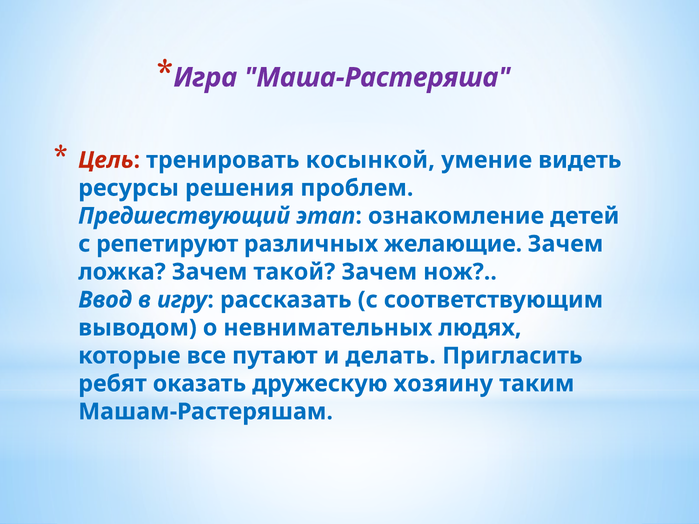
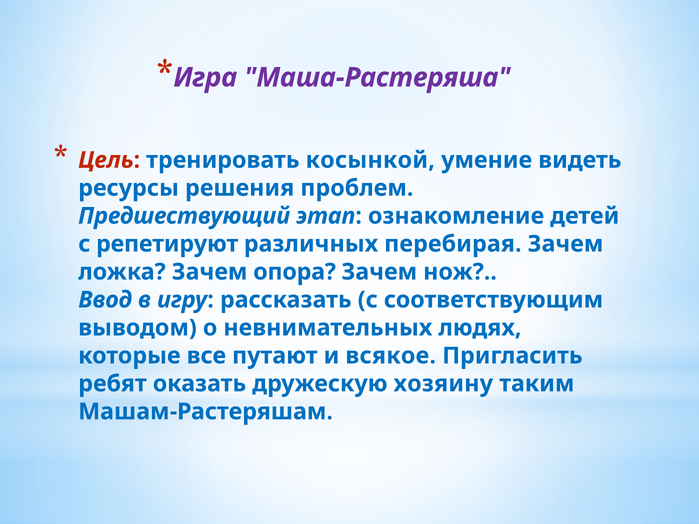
желающие: желающие -> перебирая (453, 244)
такой: такой -> опора (295, 272)
делать: делать -> всякое (391, 356)
